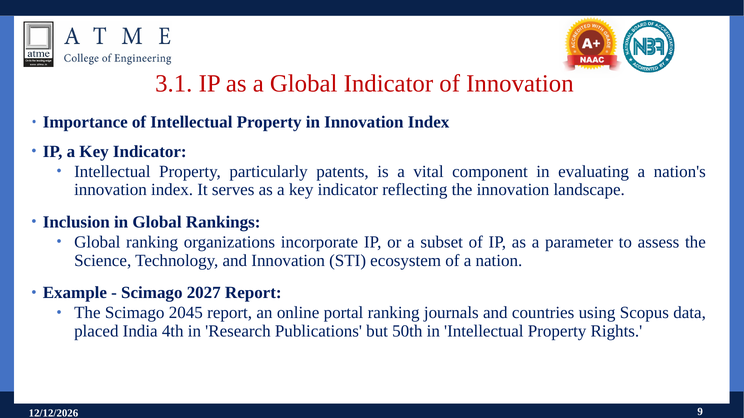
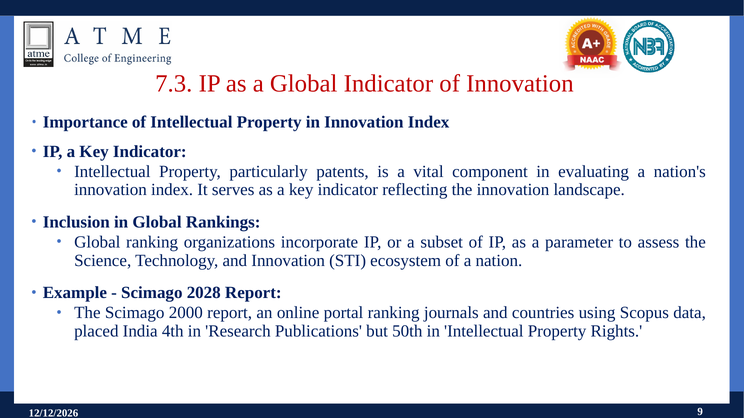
3.1: 3.1 -> 7.3 (174, 84)
2027: 2027 -> 2028 (204, 293)
2045: 2045 -> 2000 (186, 313)
